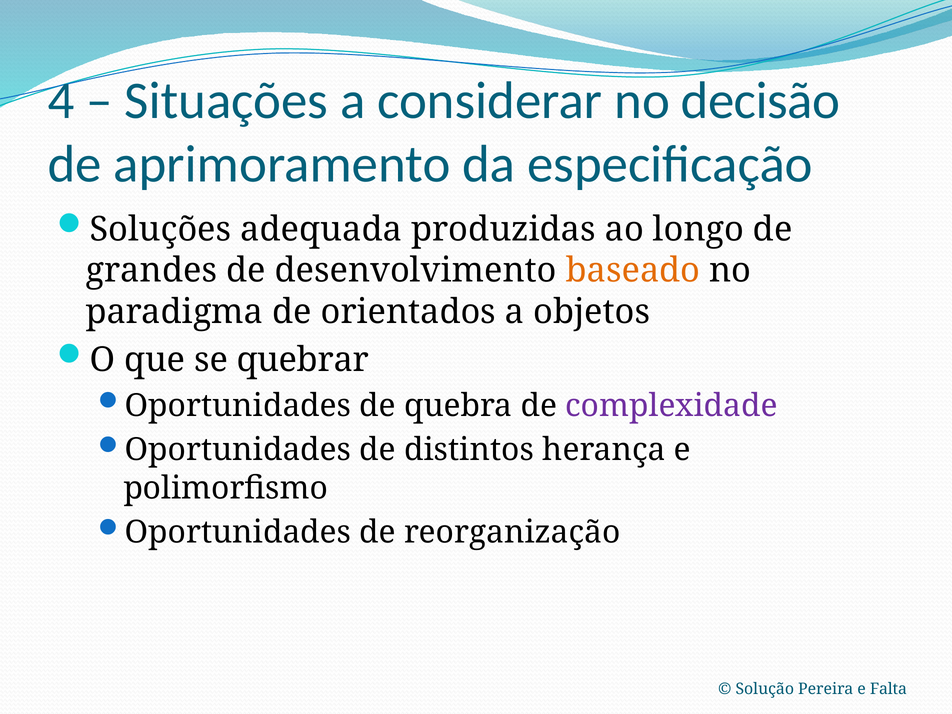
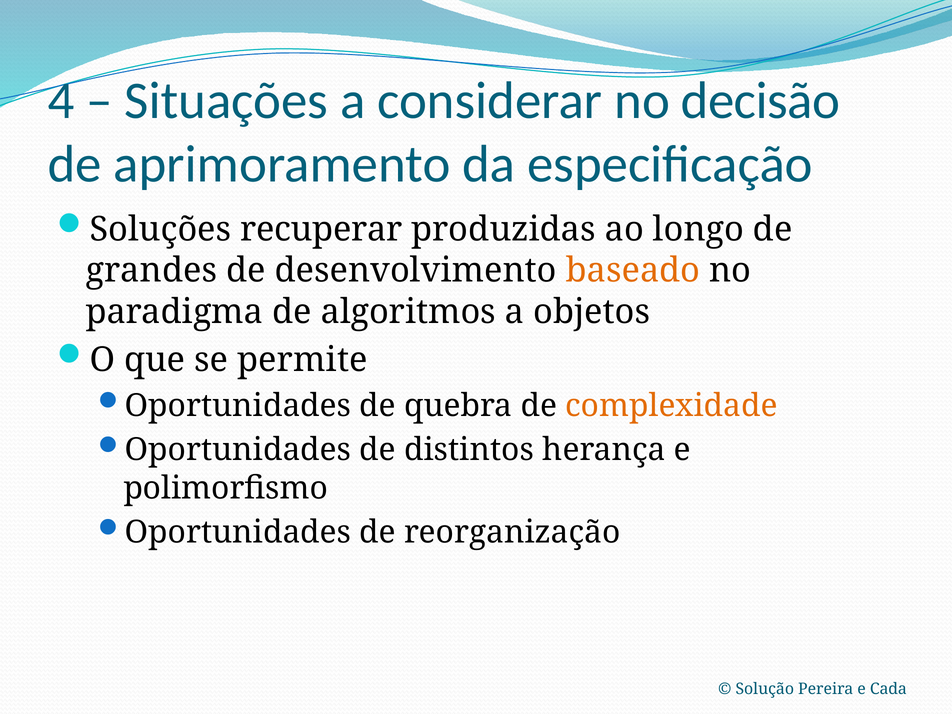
adequada: adequada -> recuperar (321, 229)
orientados: orientados -> algoritmos (408, 312)
quebrar: quebrar -> permite (302, 360)
complexidade colour: purple -> orange (672, 406)
Falta: Falta -> Cada (888, 689)
